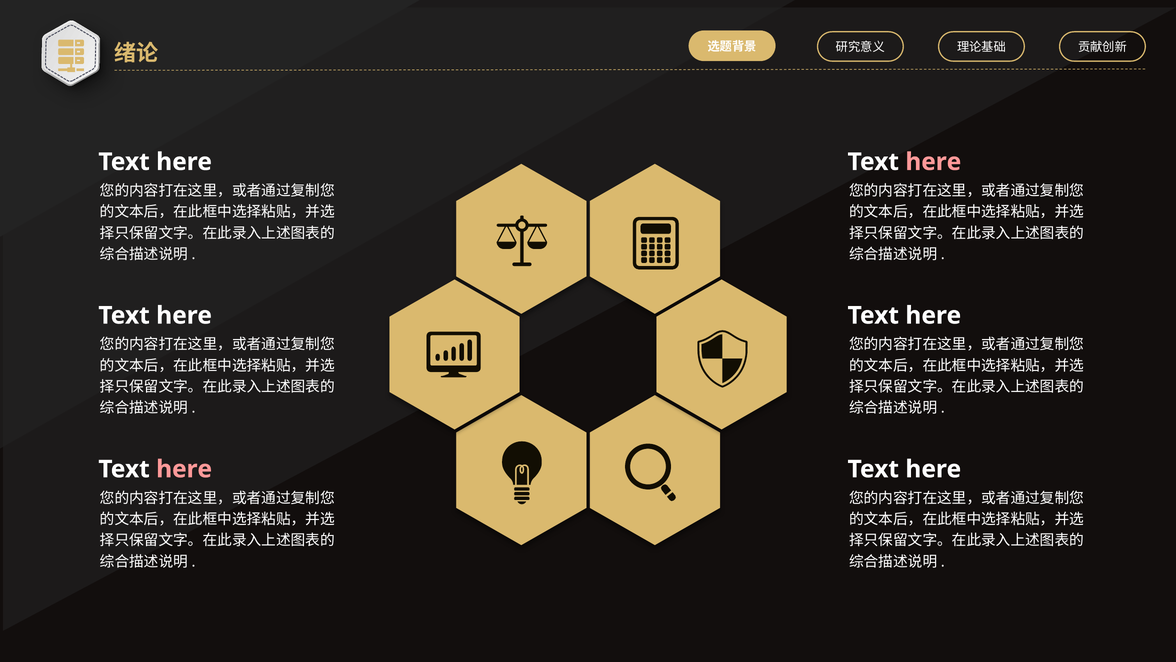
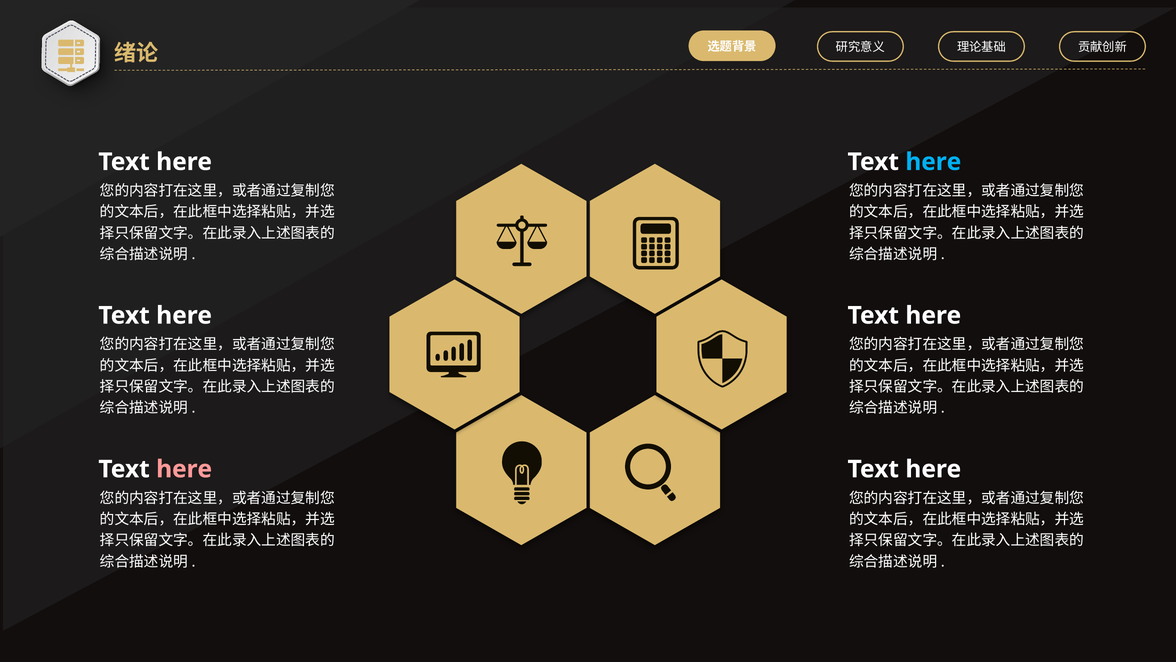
here colour: pink -> light blue (933, 162)
